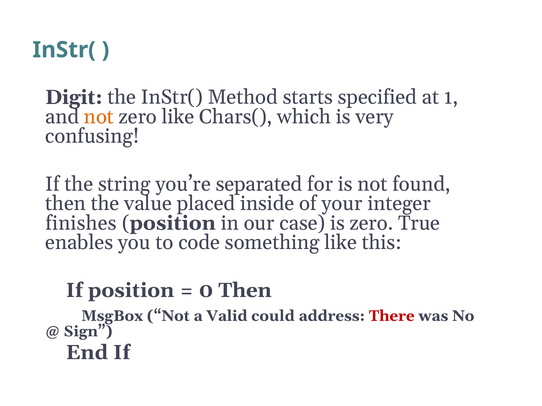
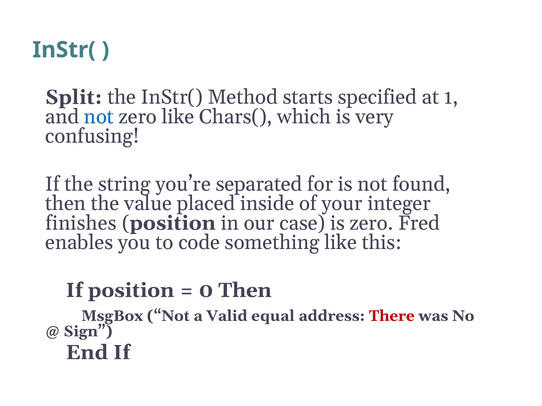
Digit: Digit -> Split (74, 97)
not colour: orange -> blue (99, 117)
True: True -> Fred (419, 223)
could: could -> equal (273, 316)
